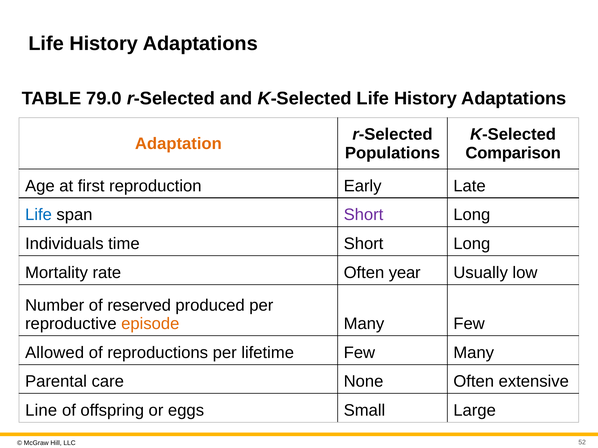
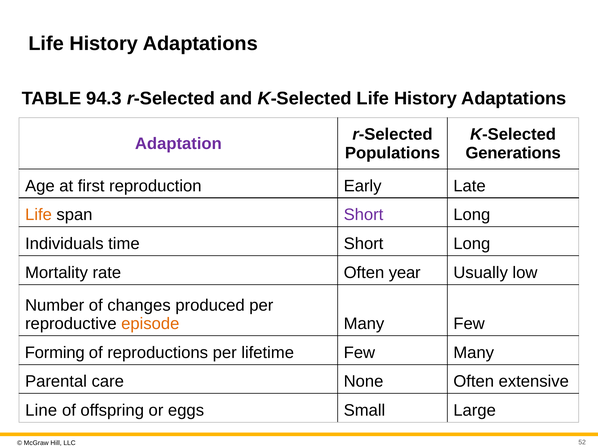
79.0: 79.0 -> 94.3 (104, 99)
Adaptation colour: orange -> purple (178, 144)
Comparison: Comparison -> Generations (513, 153)
Life colour: blue -> orange (38, 215)
reserved: reserved -> changes (139, 306)
Allowed: Allowed -> Forming (55, 353)
